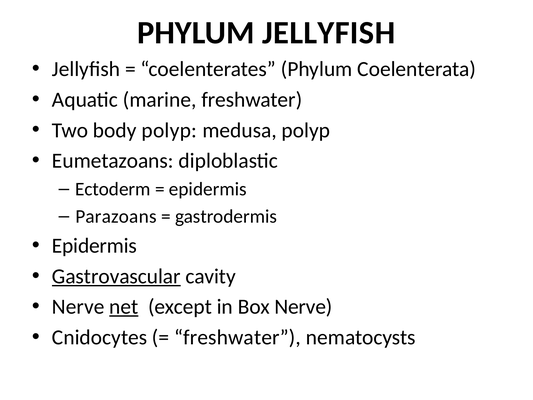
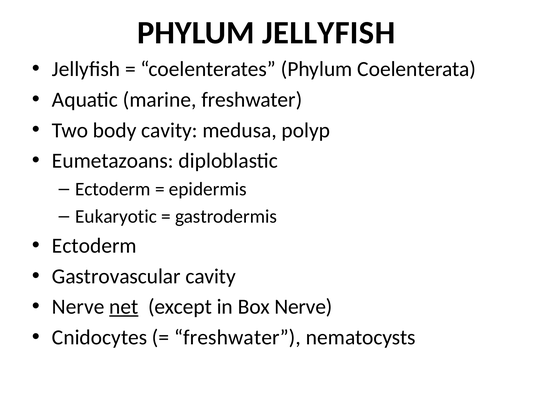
body polyp: polyp -> cavity (169, 130)
Parazoans: Parazoans -> Eukaryotic (116, 216)
Epidermis: Epidermis -> Ectoderm (94, 246)
Gastrovascular underline: present -> none (116, 276)
